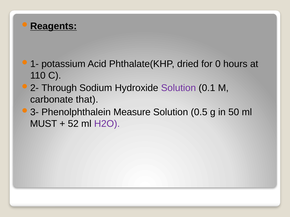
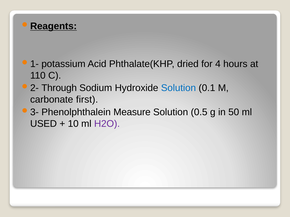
0: 0 -> 4 (218, 64)
Solution colour: purple -> blue (178, 88)
that: that -> first (87, 100)
MUST: MUST -> USED (44, 124)
52: 52 -> 10 (73, 124)
